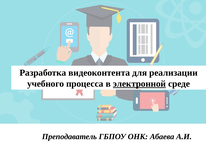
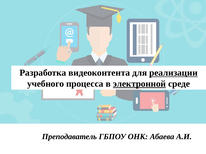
реализации underline: none -> present (173, 73)
